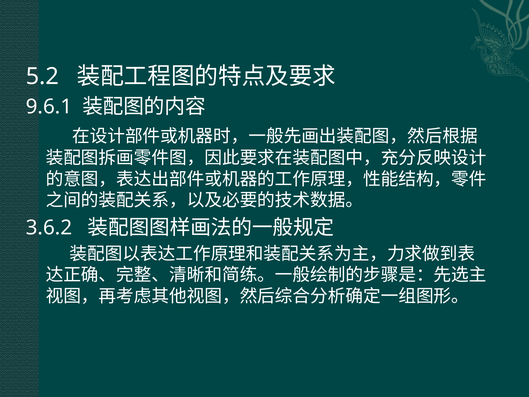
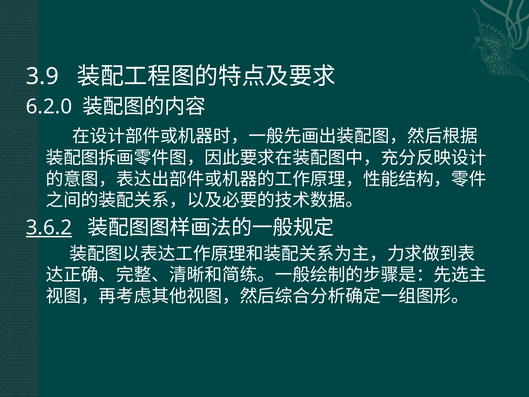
5.2: 5.2 -> 3.9 (42, 76)
9.6.1: 9.6.1 -> 6.2.0 (49, 107)
3.6.2 underline: none -> present (49, 228)
